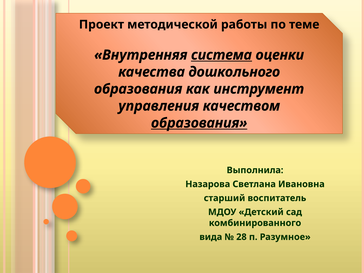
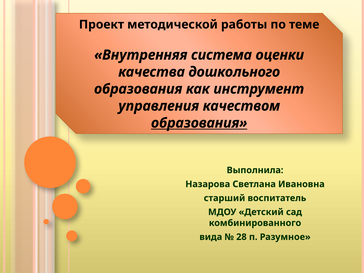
система underline: present -> none (222, 55)
